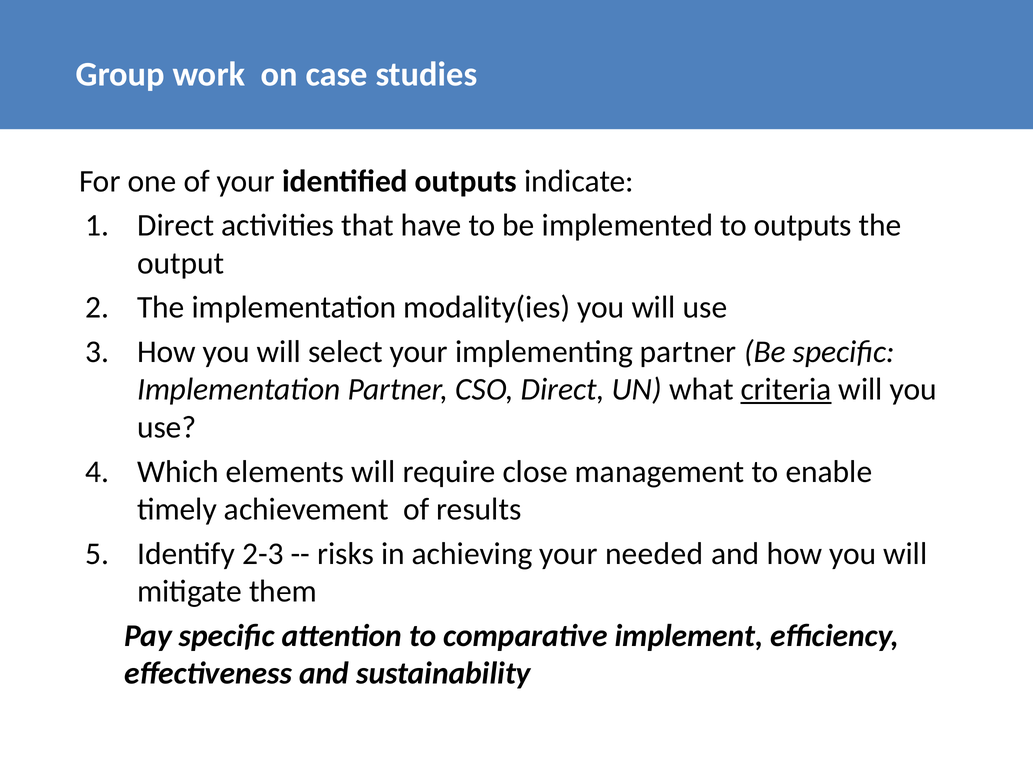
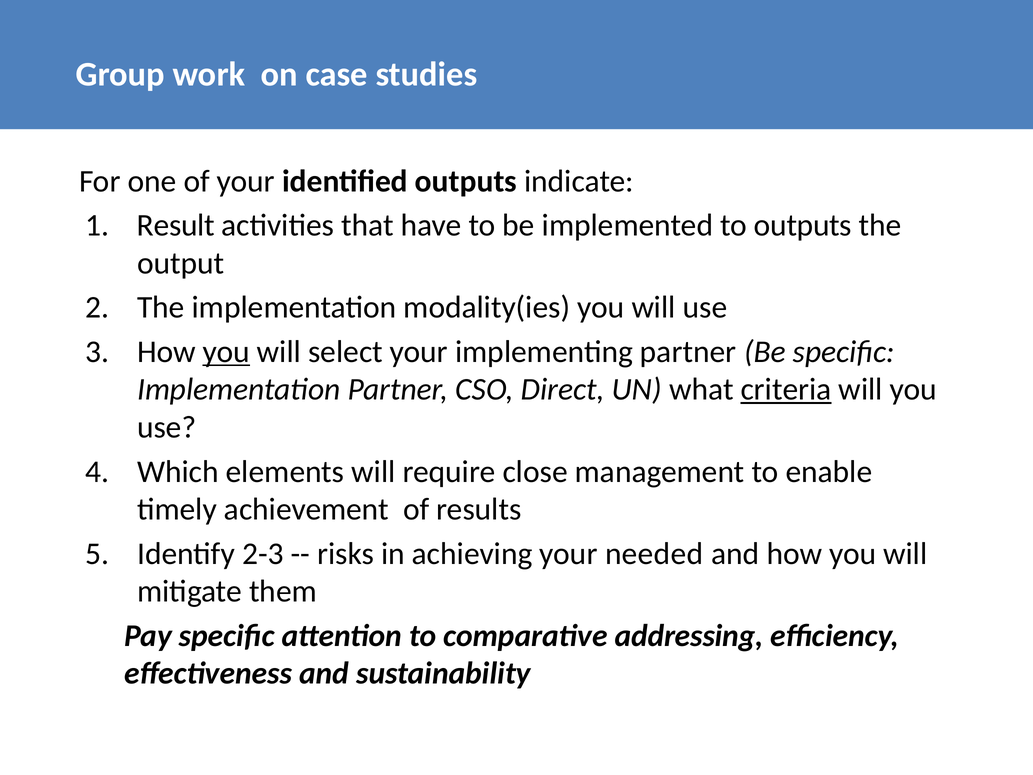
Direct: Direct -> Result (176, 225)
you underline: none -> present (226, 352)
implement: implement -> addressing (689, 635)
